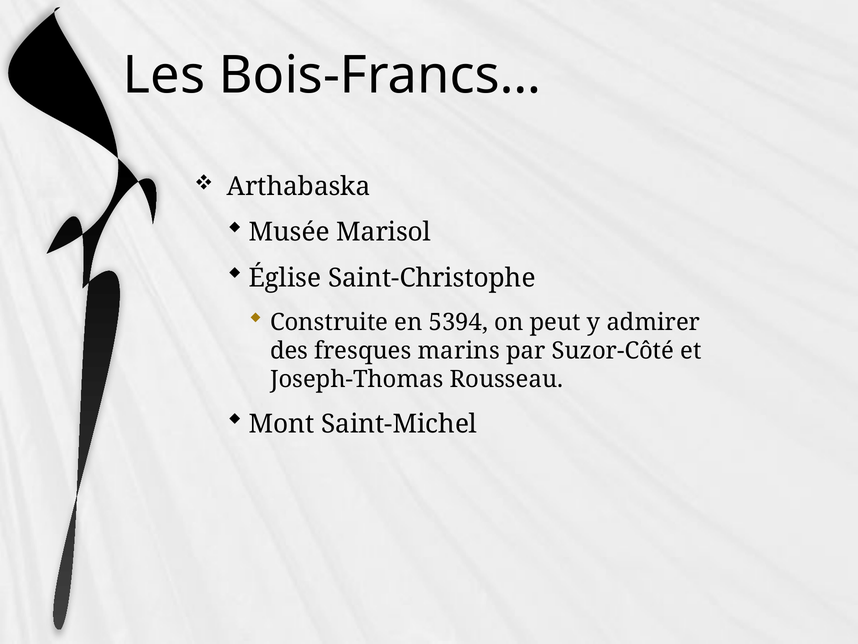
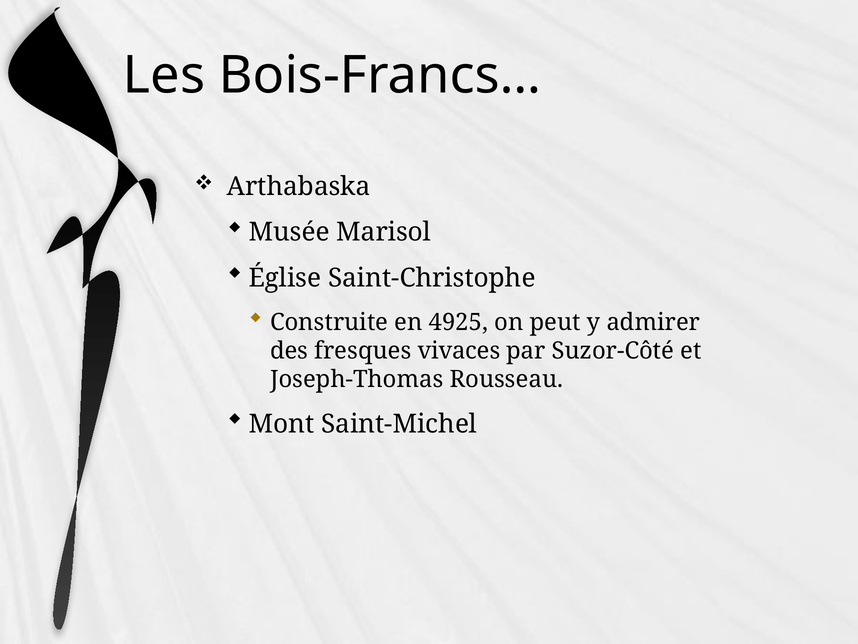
5394: 5394 -> 4925 (458, 322)
marins: marins -> vivaces (459, 351)
